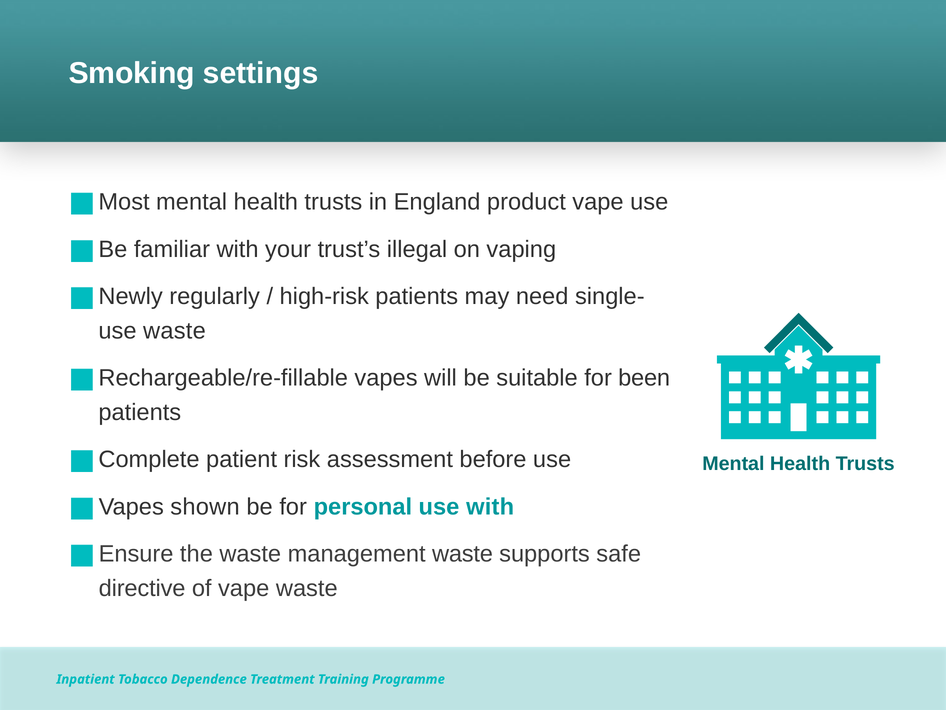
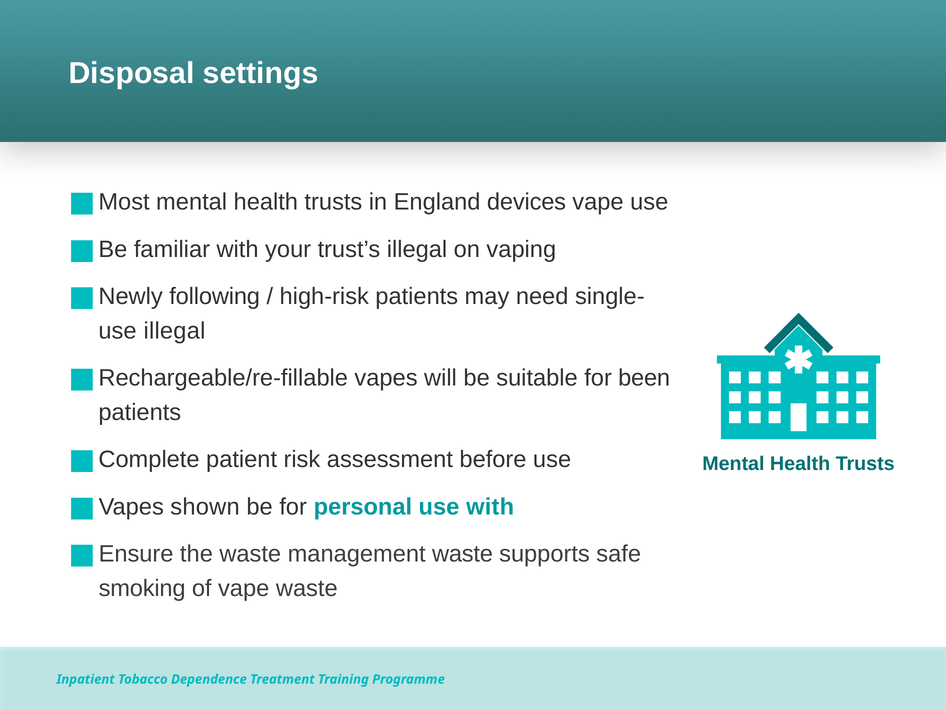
Smoking: Smoking -> Disposal (132, 73)
product: product -> devices (527, 202)
regularly: regularly -> following (215, 296)
use waste: waste -> illegal (174, 331)
directive: directive -> smoking (142, 588)
